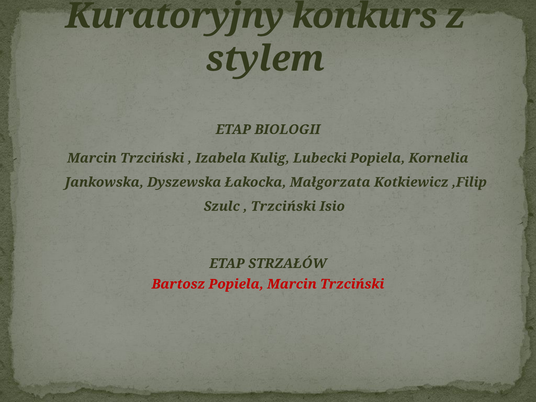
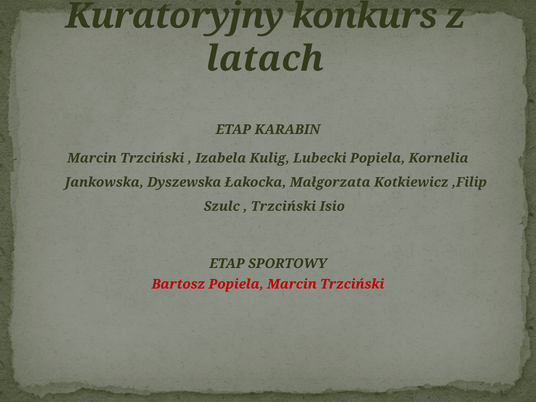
stylem: stylem -> latach (265, 59)
BIOLOGII: BIOLOGII -> KARABIN (287, 130)
STRZAŁÓW: STRZAŁÓW -> SPORTOWY (287, 264)
